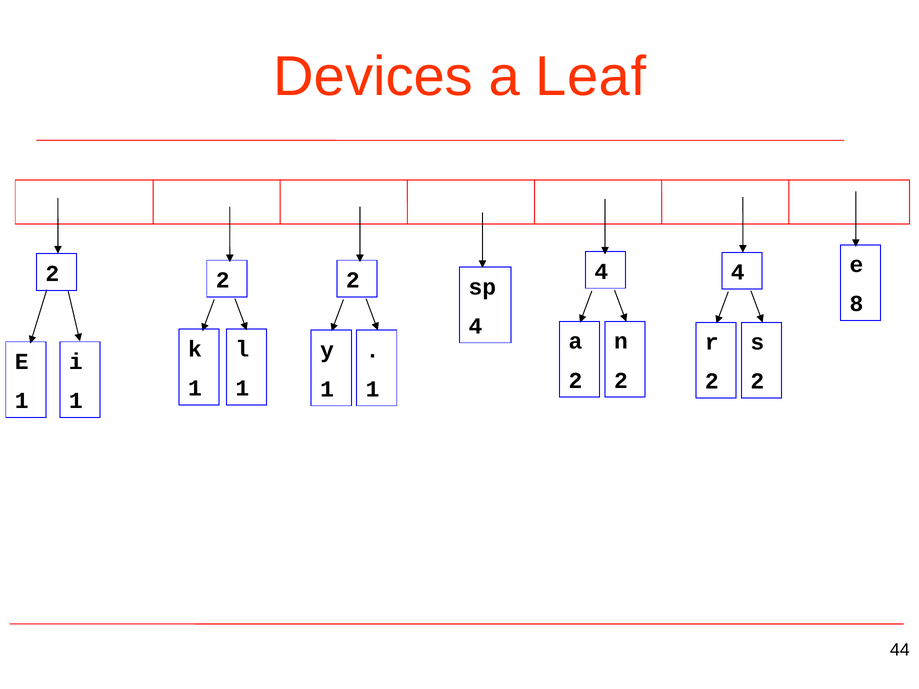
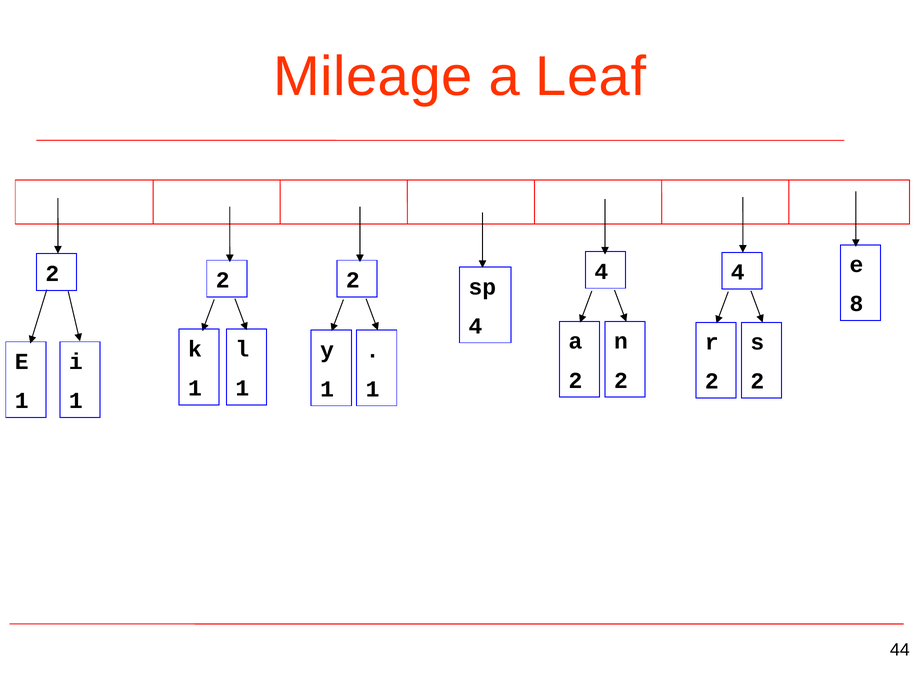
Devices: Devices -> Mileage (373, 77)
